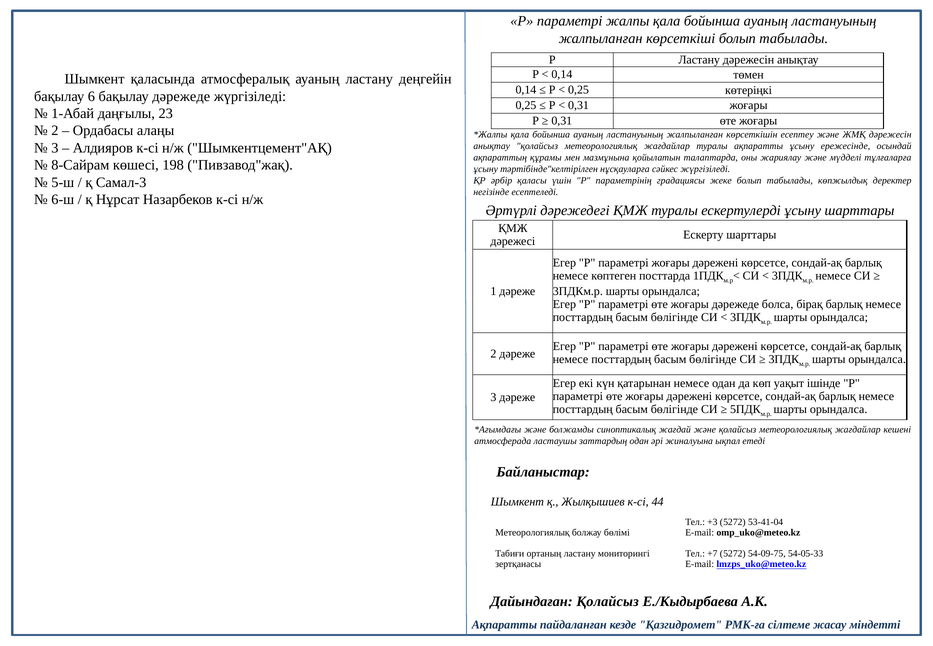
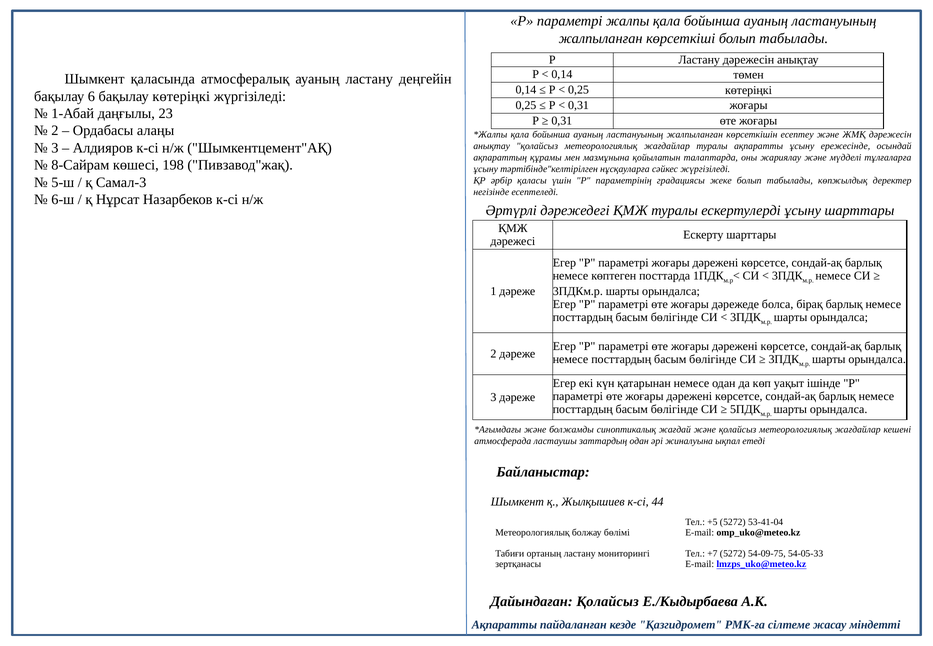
бақылау дәрежеде: дәрежеде -> көтеріңкі (181, 96)
+3: +3 -> +5 (712, 522)
